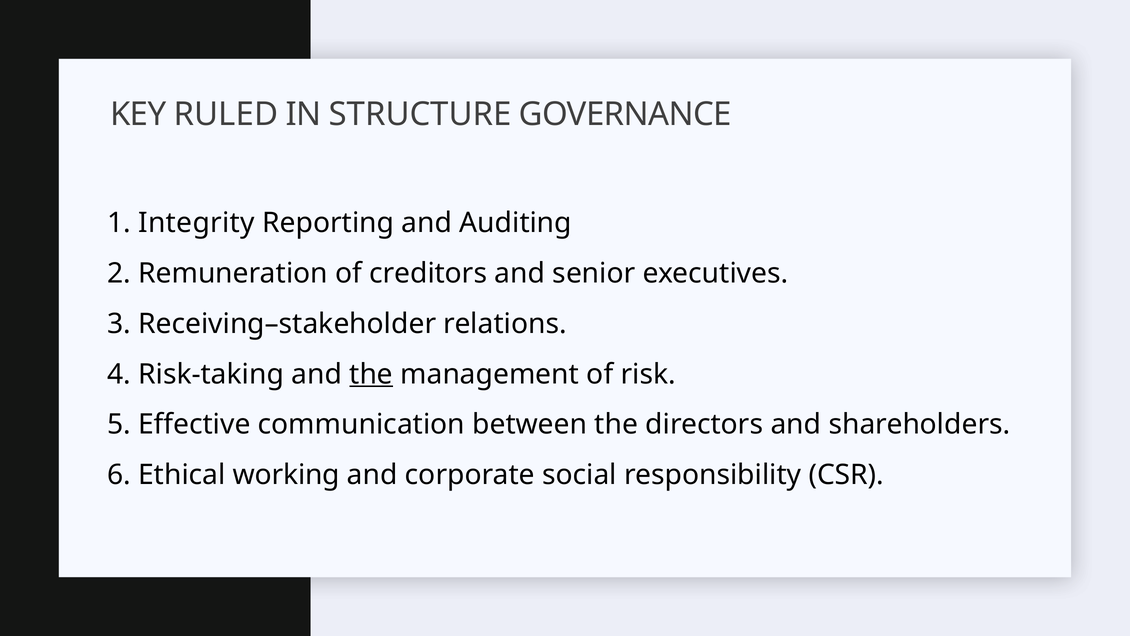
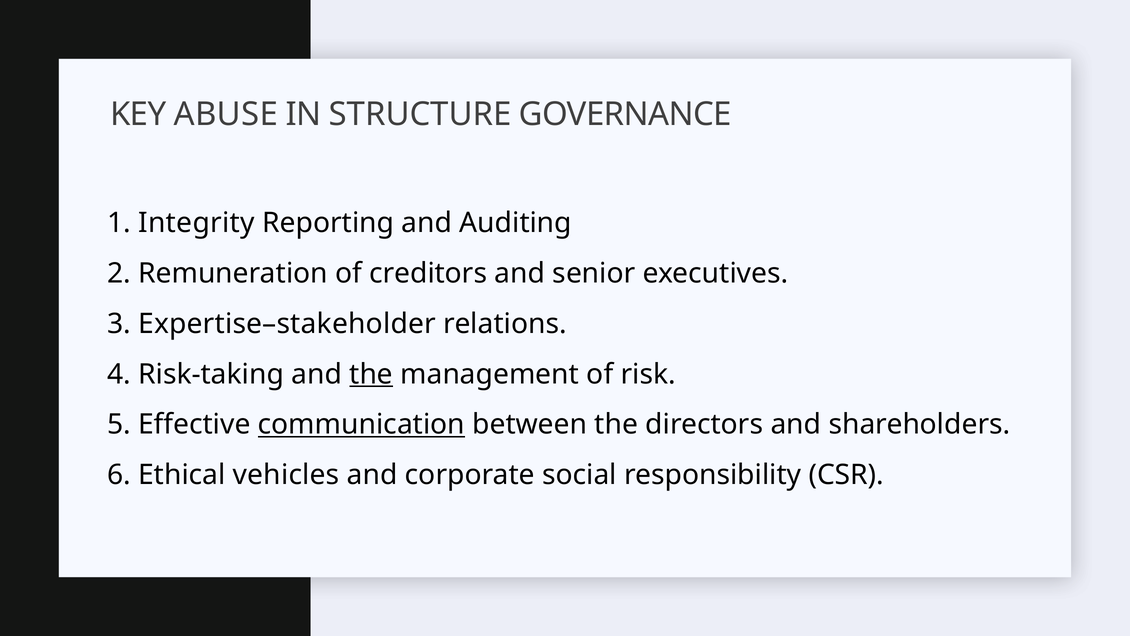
RULED: RULED -> ABUSE (226, 114)
Receiving–stakeholder: Receiving–stakeholder -> Expertise–stakeholder (287, 324)
communication underline: none -> present (361, 424)
working: working -> vehicles (286, 475)
